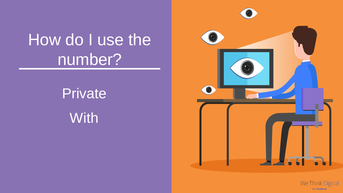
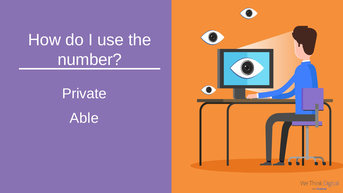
With: With -> Able (84, 118)
